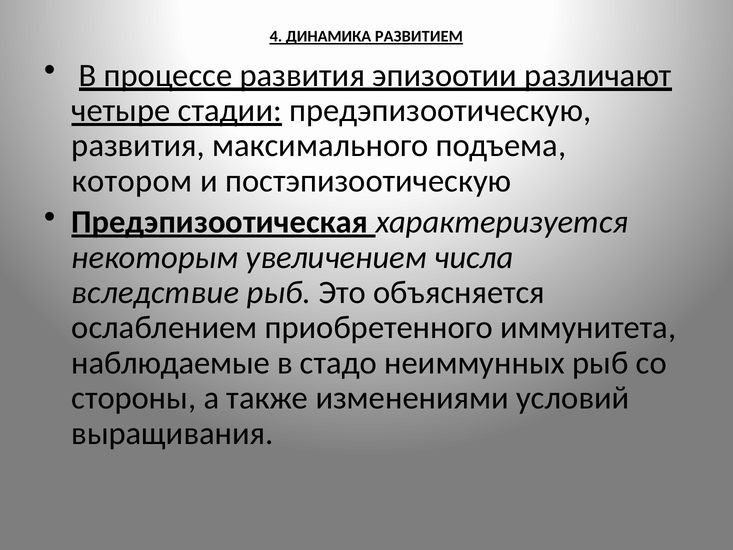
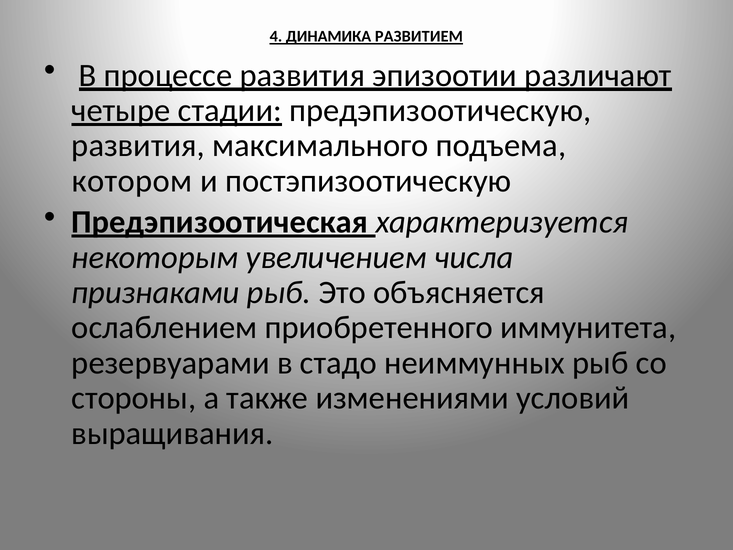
вследствие: вследствие -> признаками (156, 292)
наблюдаемые: наблюдаемые -> резервуарами (171, 363)
